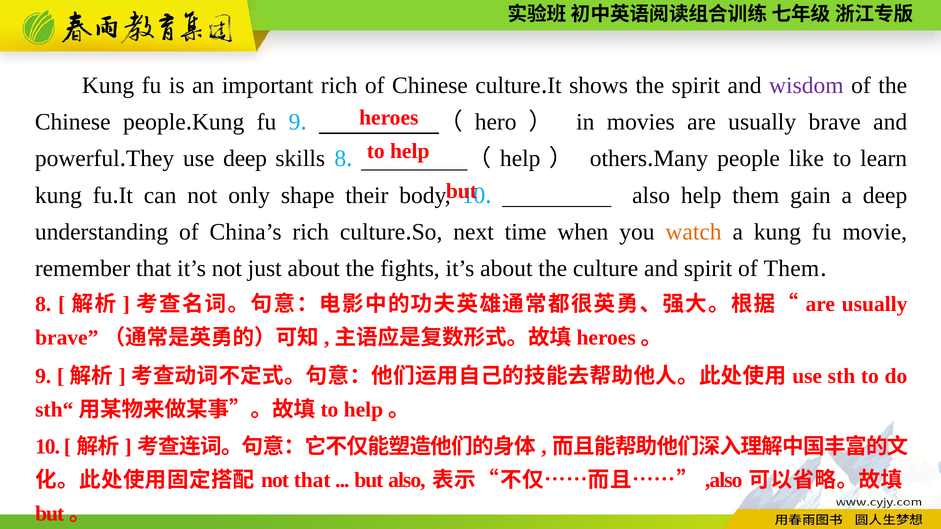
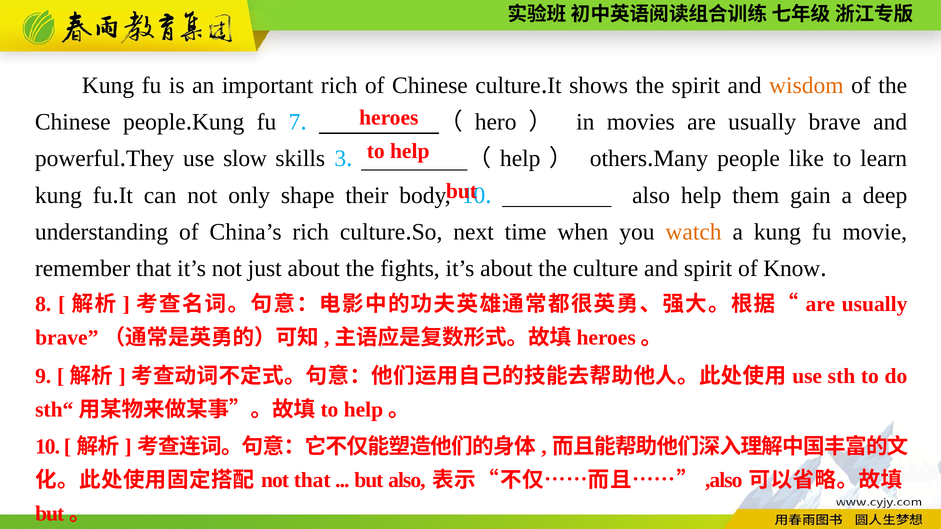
wisdom colour: purple -> orange (806, 85)
fu 9: 9 -> 7 (295, 122)
use deep: deep -> slow (245, 159)
skills 8: 8 -> 3 (340, 159)
of Them: Them -> Know (792, 269)
